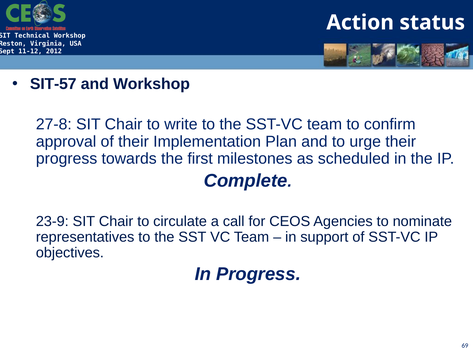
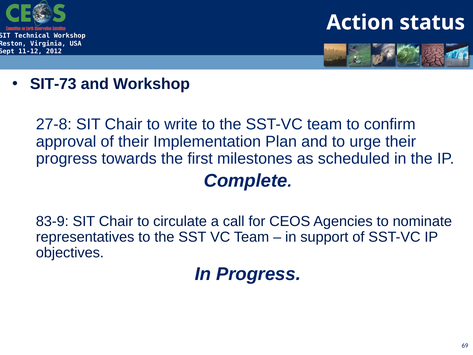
SIT-57: SIT-57 -> SIT-73 (53, 84)
23-9: 23-9 -> 83-9 (52, 221)
